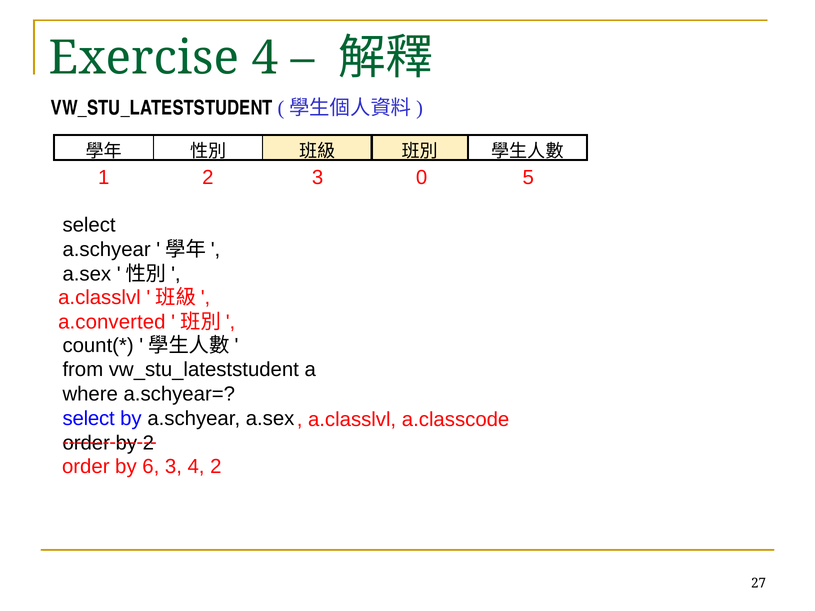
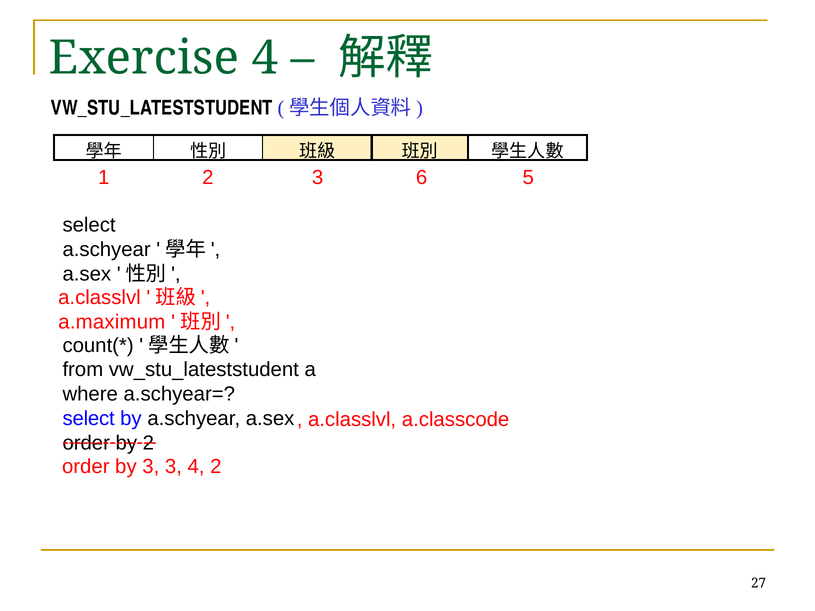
0: 0 -> 6 (422, 178)
a.converted: a.converted -> a.maximum (112, 322)
by 6: 6 -> 3 (151, 467)
